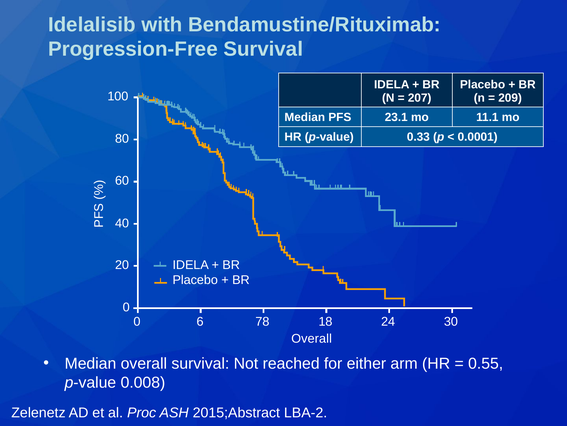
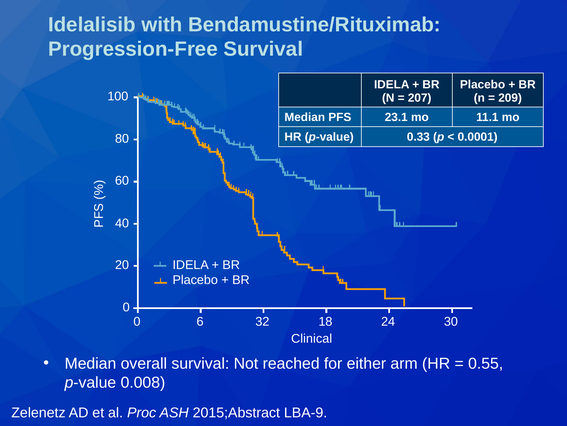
78: 78 -> 32 (262, 321)
Overall: Overall -> Clinical (312, 338)
LBA-2: LBA-2 -> LBA-9 (306, 412)
